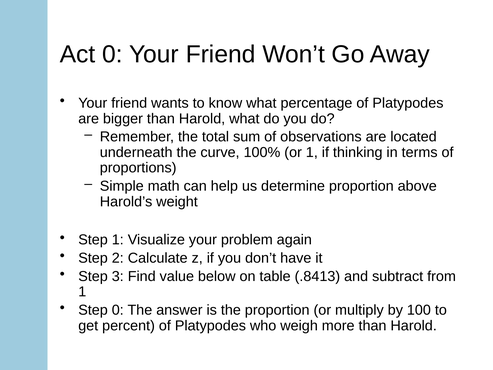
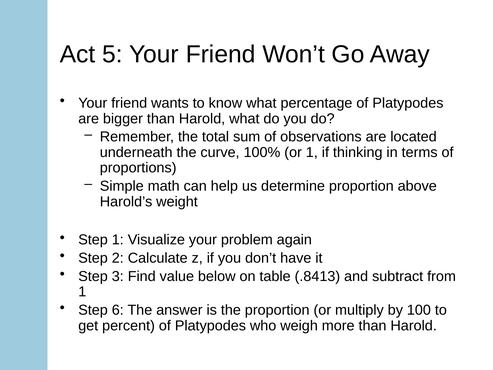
Act 0: 0 -> 5 (112, 54)
Step 0: 0 -> 6 (118, 310)
